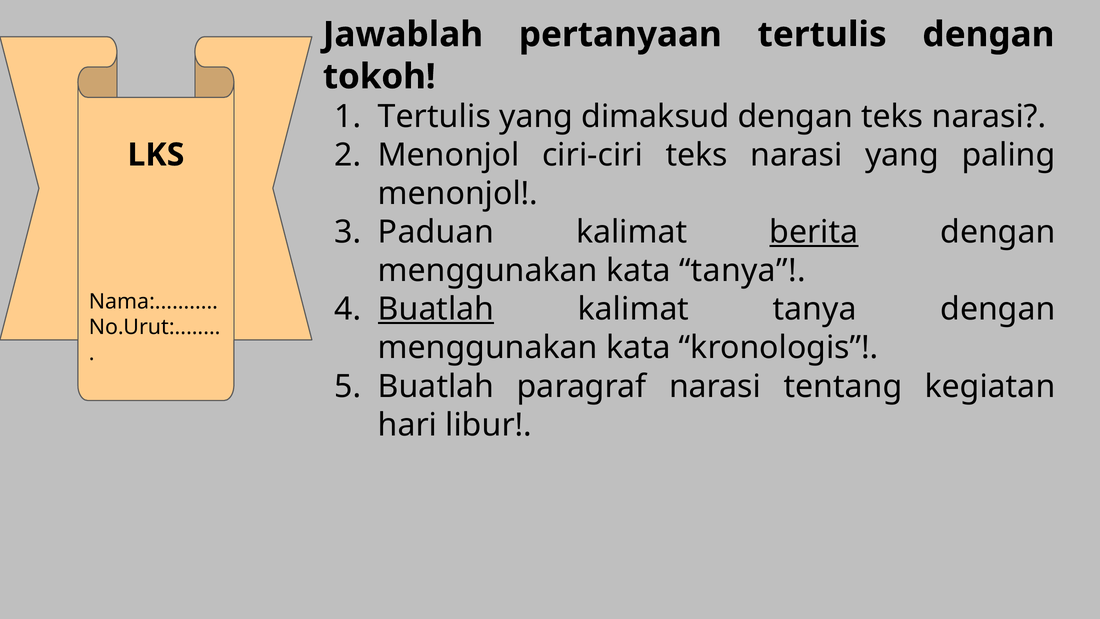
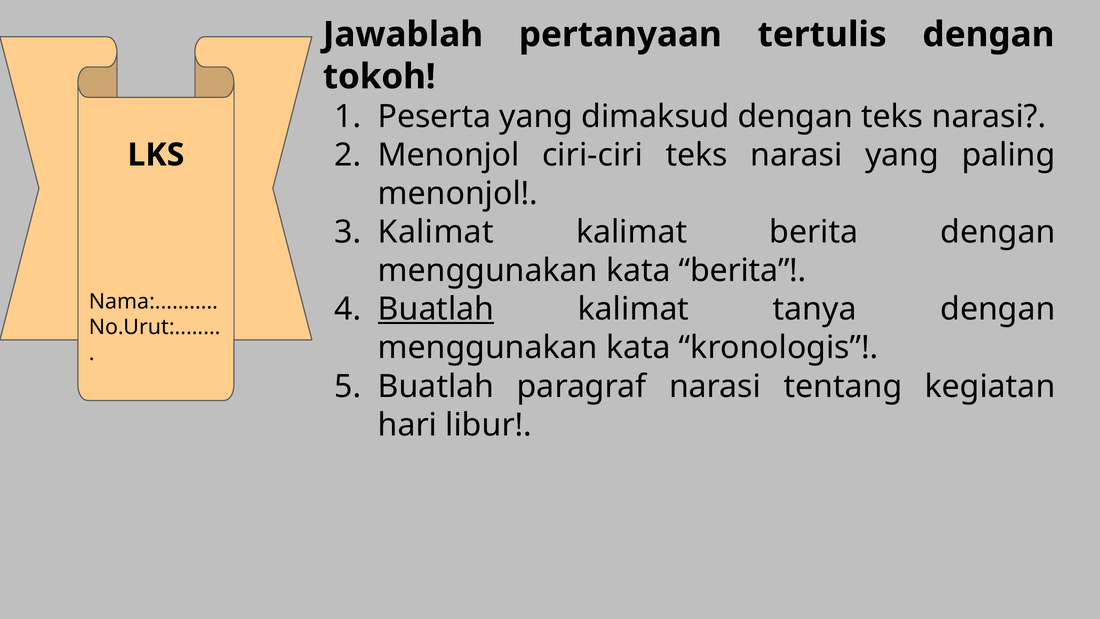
Tertulis: Tertulis -> Peserta (434, 117)
Paduan: Paduan -> Kalimat (436, 232)
berita underline: present -> none (814, 232)
kata tanya: tanya -> berita (743, 271)
